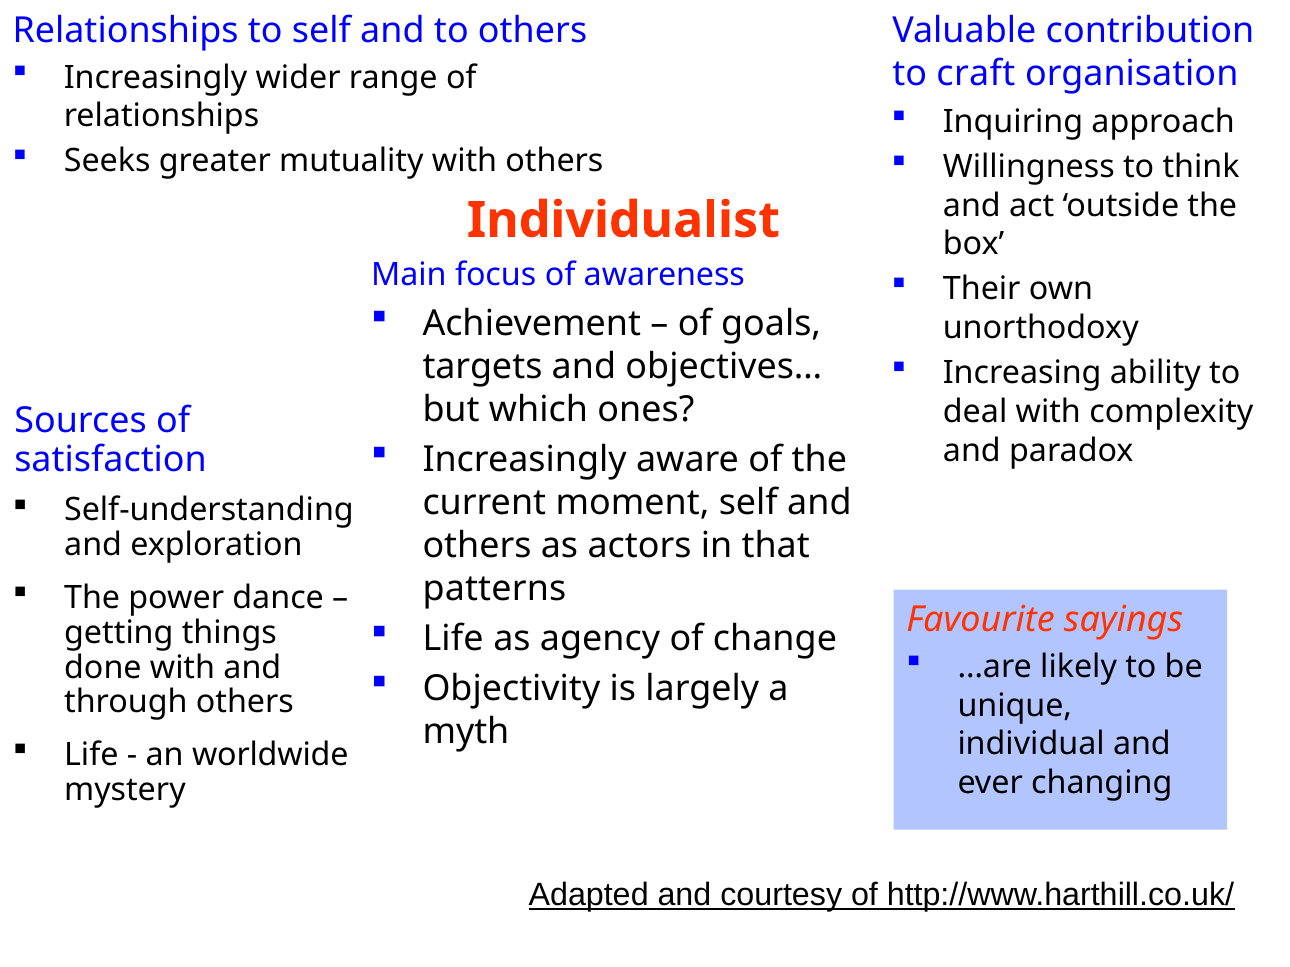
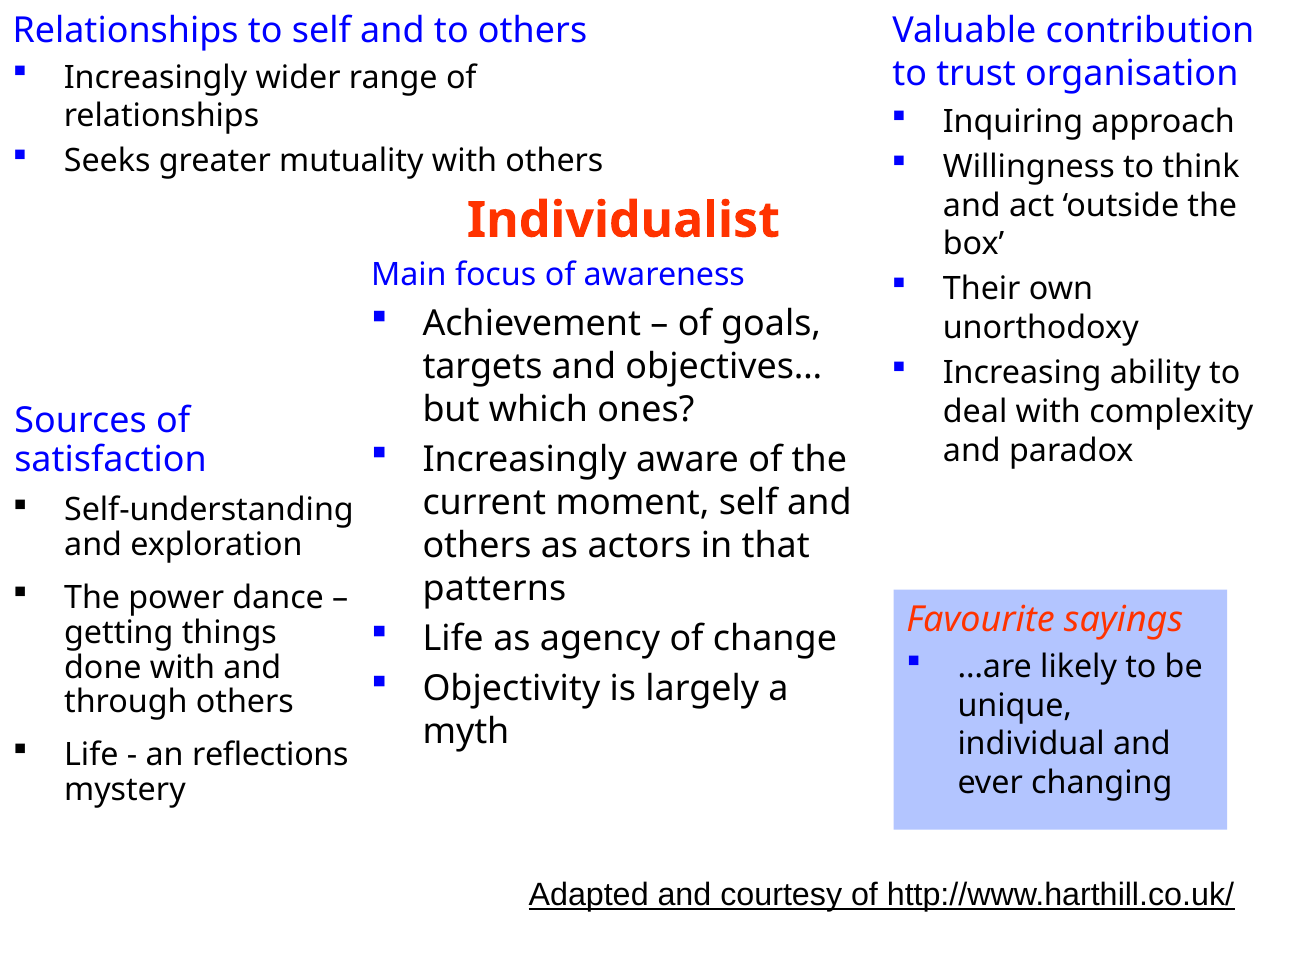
craft: craft -> trust (976, 73)
worldwide: worldwide -> reflections (270, 755)
